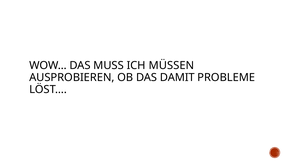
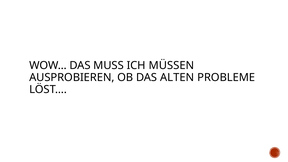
DAMIT: DAMIT -> ALTEN (177, 77)
